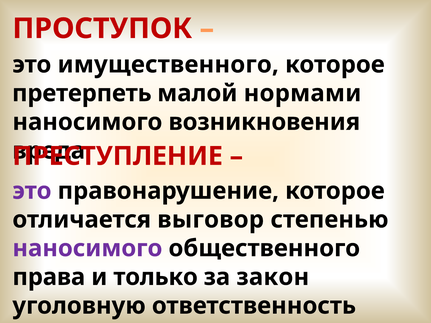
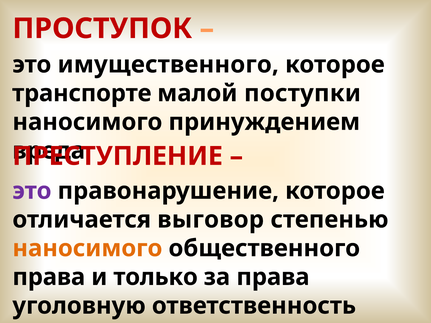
претерпеть: претерпеть -> транспорте (82, 93)
нормами: нормами -> поступки (302, 93)
возникновения: возникновения -> принуждением (264, 122)
наносимого colour: purple -> orange (87, 249)
за закон: закон -> права (273, 277)
